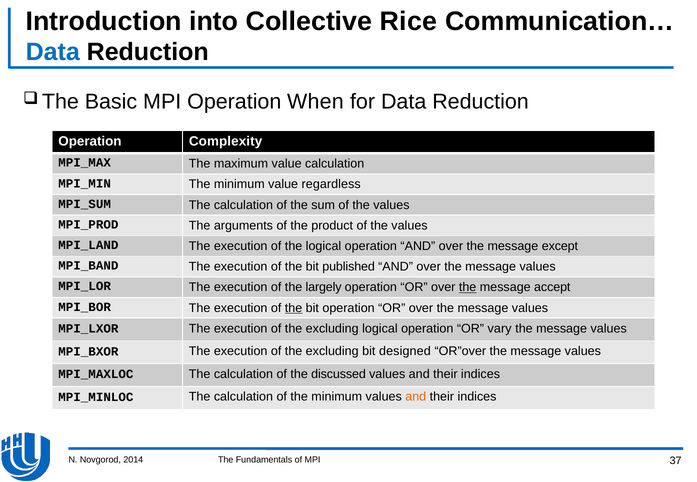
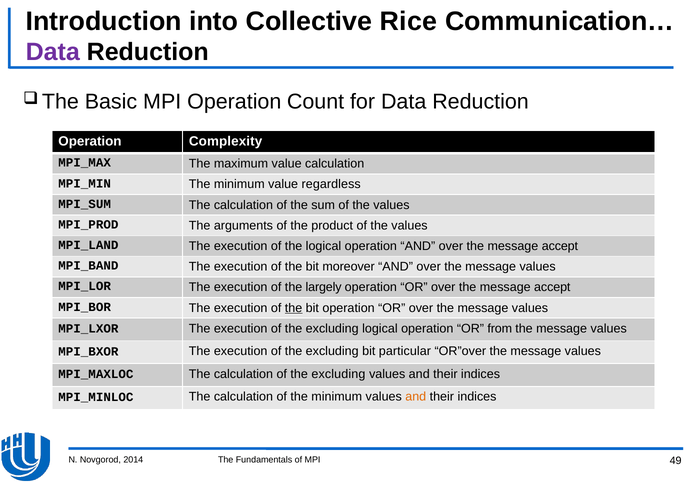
Data colour: blue -> purple (53, 52)
When: When -> Count (316, 102)
except: except -> accept (560, 246)
published: published -> moreover (349, 267)
the underline: present -> none (468, 288)
vary: vary -> from (500, 329)
designed: designed -> particular (405, 352)
calculation of the discussed: discussed -> excluding (338, 374)
37: 37 -> 49 (676, 461)
